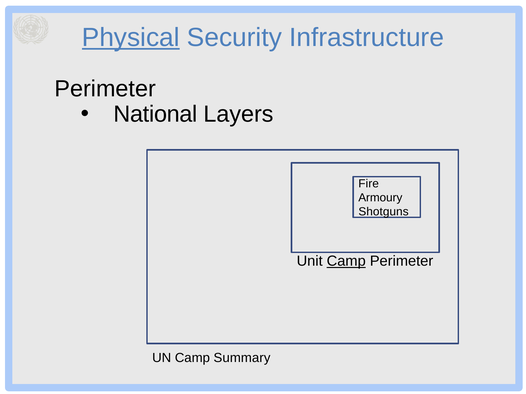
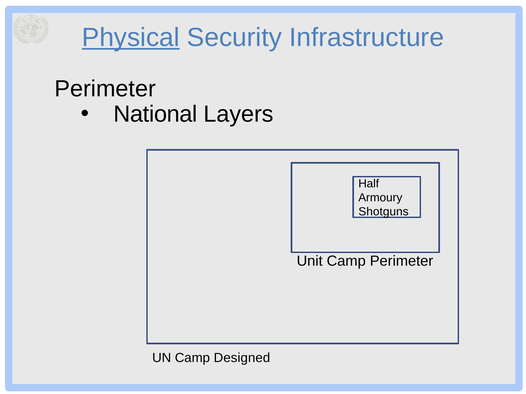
Fire: Fire -> Half (369, 184)
Camp underline: present -> none (346, 262)
Summary: Summary -> Designed (242, 358)
